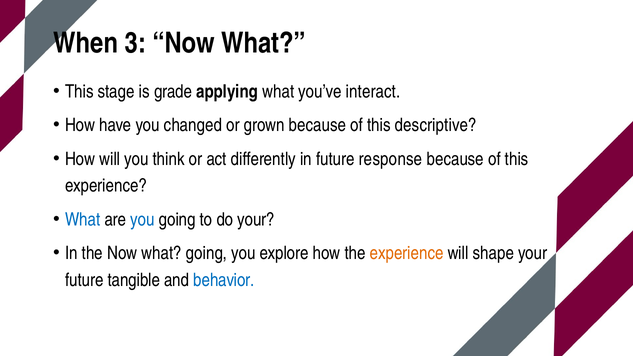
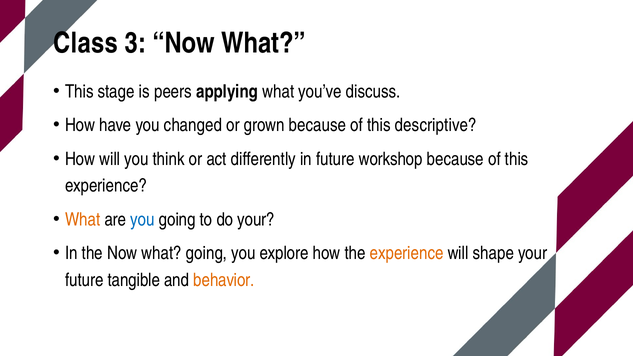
When: When -> Class (86, 43)
grade: grade -> peers (173, 92)
interact: interact -> discuss (373, 92)
response: response -> workshop (391, 159)
What colour: blue -> orange (83, 219)
behavior colour: blue -> orange (224, 280)
